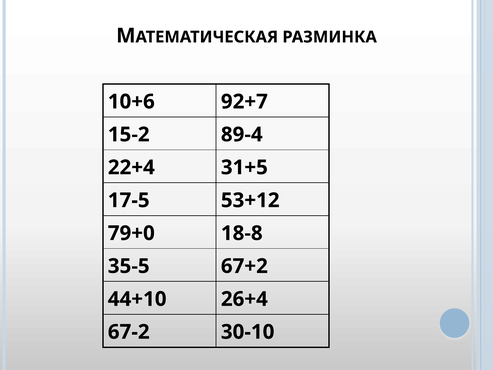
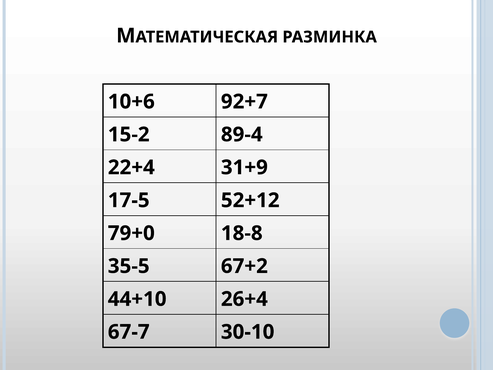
31+5: 31+5 -> 31+9 (244, 167)
53+12: 53+12 -> 52+12 (250, 200)
67-2: 67-2 -> 67-7 (129, 332)
